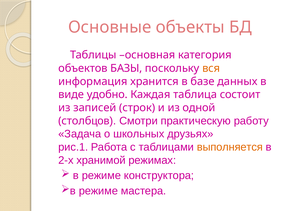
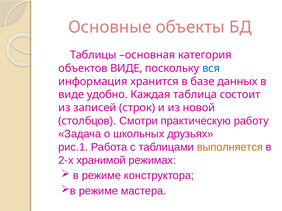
объектов БАЗЫ: БАЗЫ -> ВИДЕ (126, 68)
вся colour: orange -> blue (211, 68)
одной: одной -> новой (199, 108)
